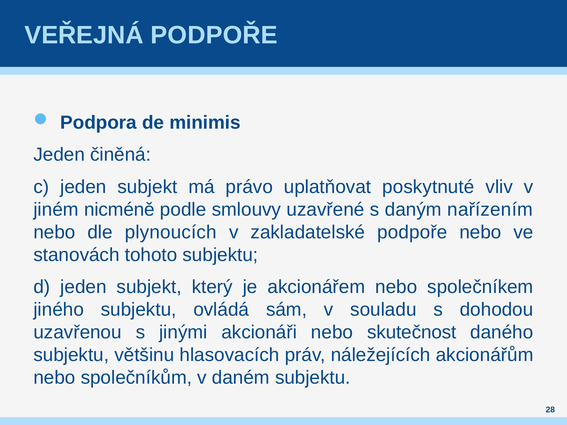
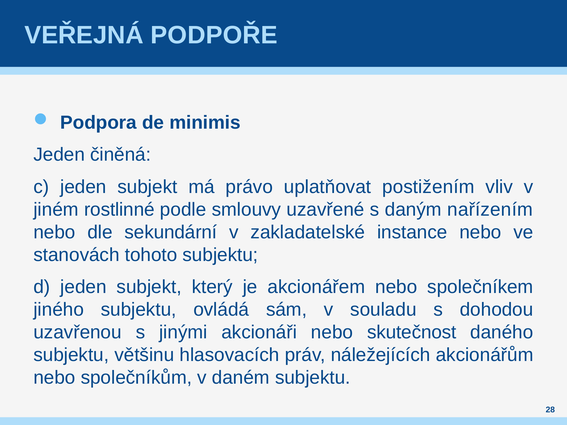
poskytnuté: poskytnuté -> postižením (428, 187)
nicméně: nicméně -> rostlinné (119, 210)
plynoucích: plynoucích -> sekundární (171, 232)
zakladatelské podpoře: podpoře -> instance (412, 232)
